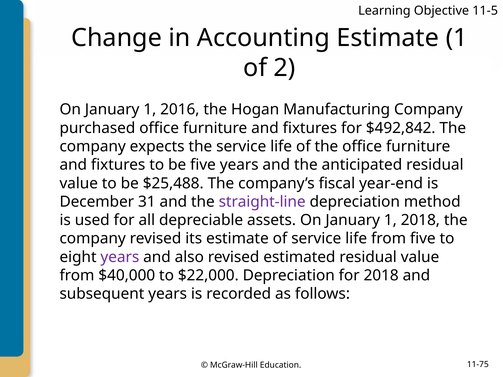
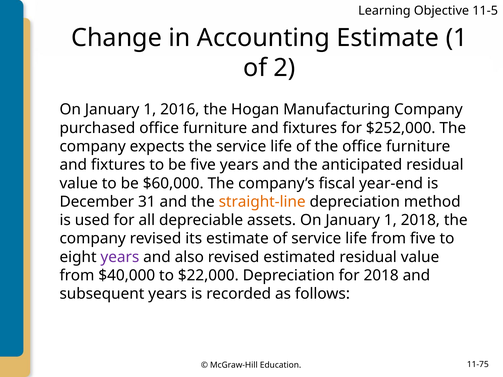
$492,842: $492,842 -> $252,000 (401, 128)
$25,488: $25,488 -> $60,000 (173, 183)
straight-line colour: purple -> orange (262, 202)
